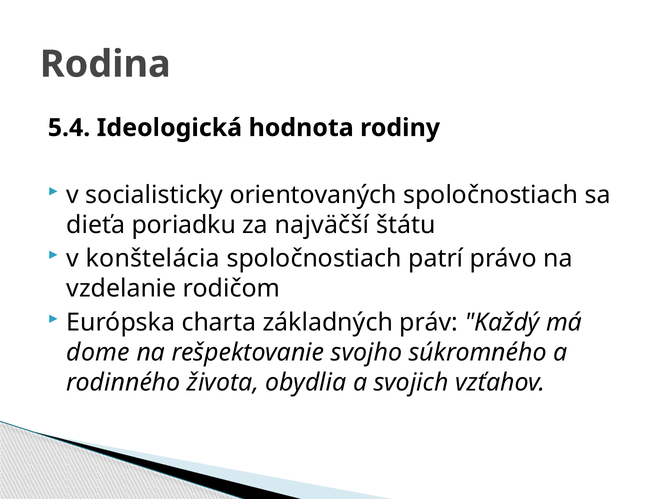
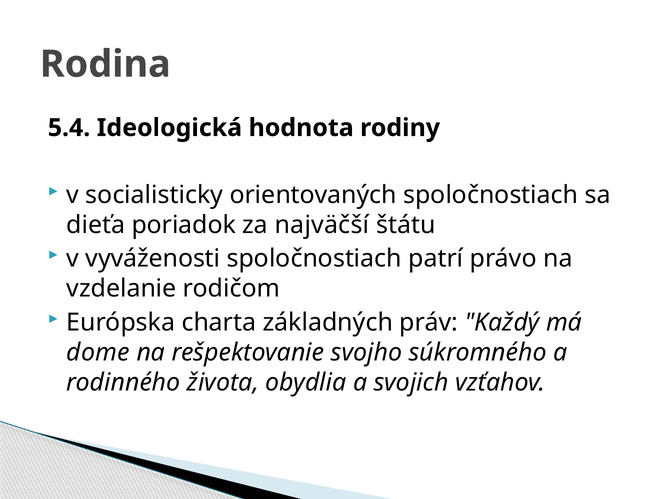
poriadku: poriadku -> poriadok (184, 225)
konštelácia: konštelácia -> vyváženosti (153, 259)
